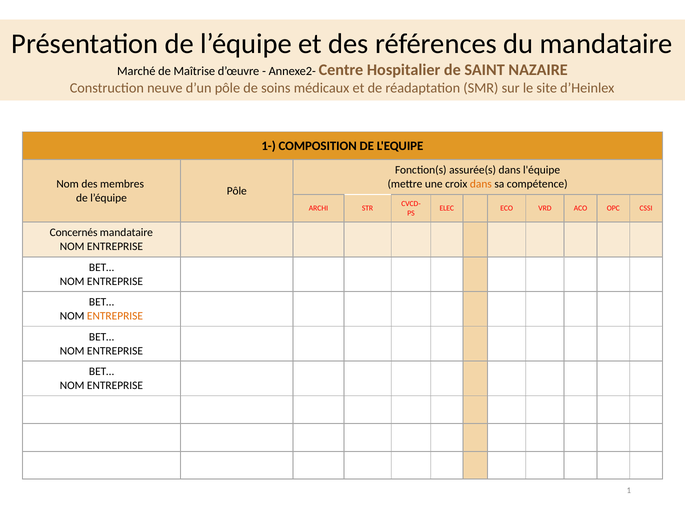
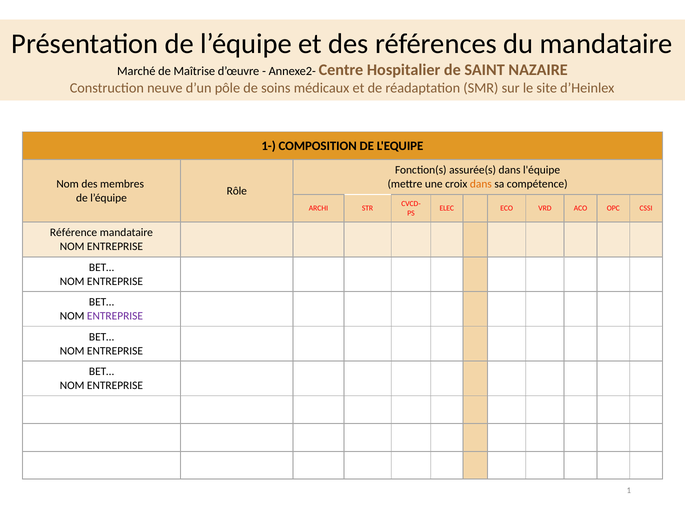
Pôle: Pôle -> Rôle (237, 191)
Concernés: Concernés -> Référence (74, 233)
ENTREPRISE colour: orange -> purple (115, 316)
